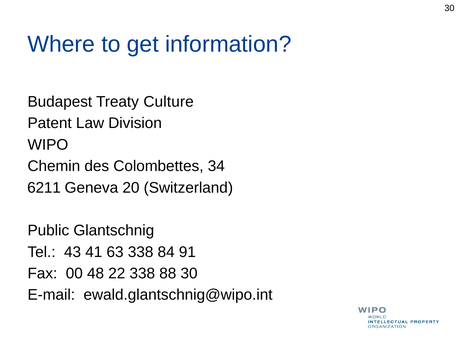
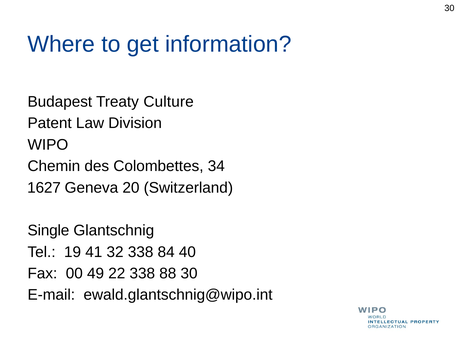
6211: 6211 -> 1627 (44, 187)
Public: Public -> Single (48, 230)
43: 43 -> 19 (73, 251)
63: 63 -> 32 (115, 251)
91: 91 -> 40 (187, 251)
48: 48 -> 49 (96, 273)
